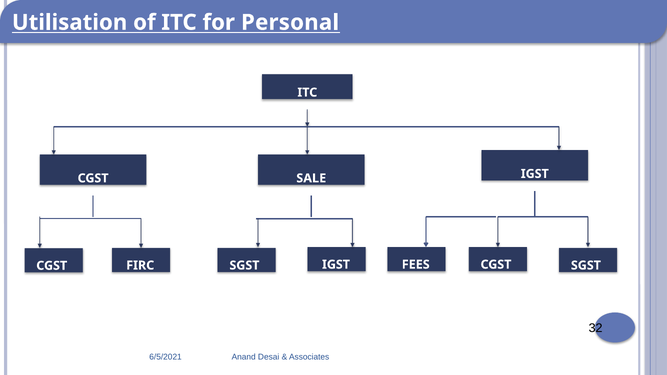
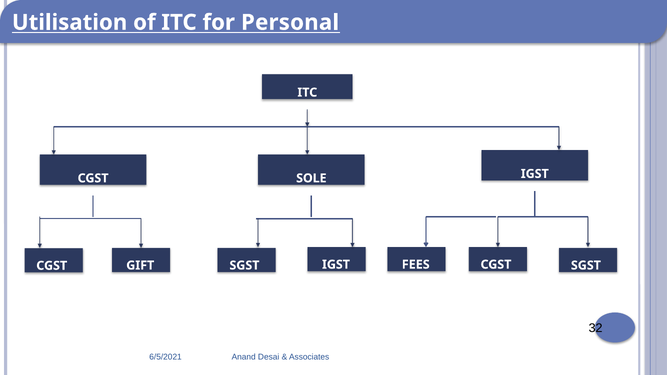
SALE: SALE -> SOLE (311, 178)
FIRC: FIRC -> GIFT (140, 266)
